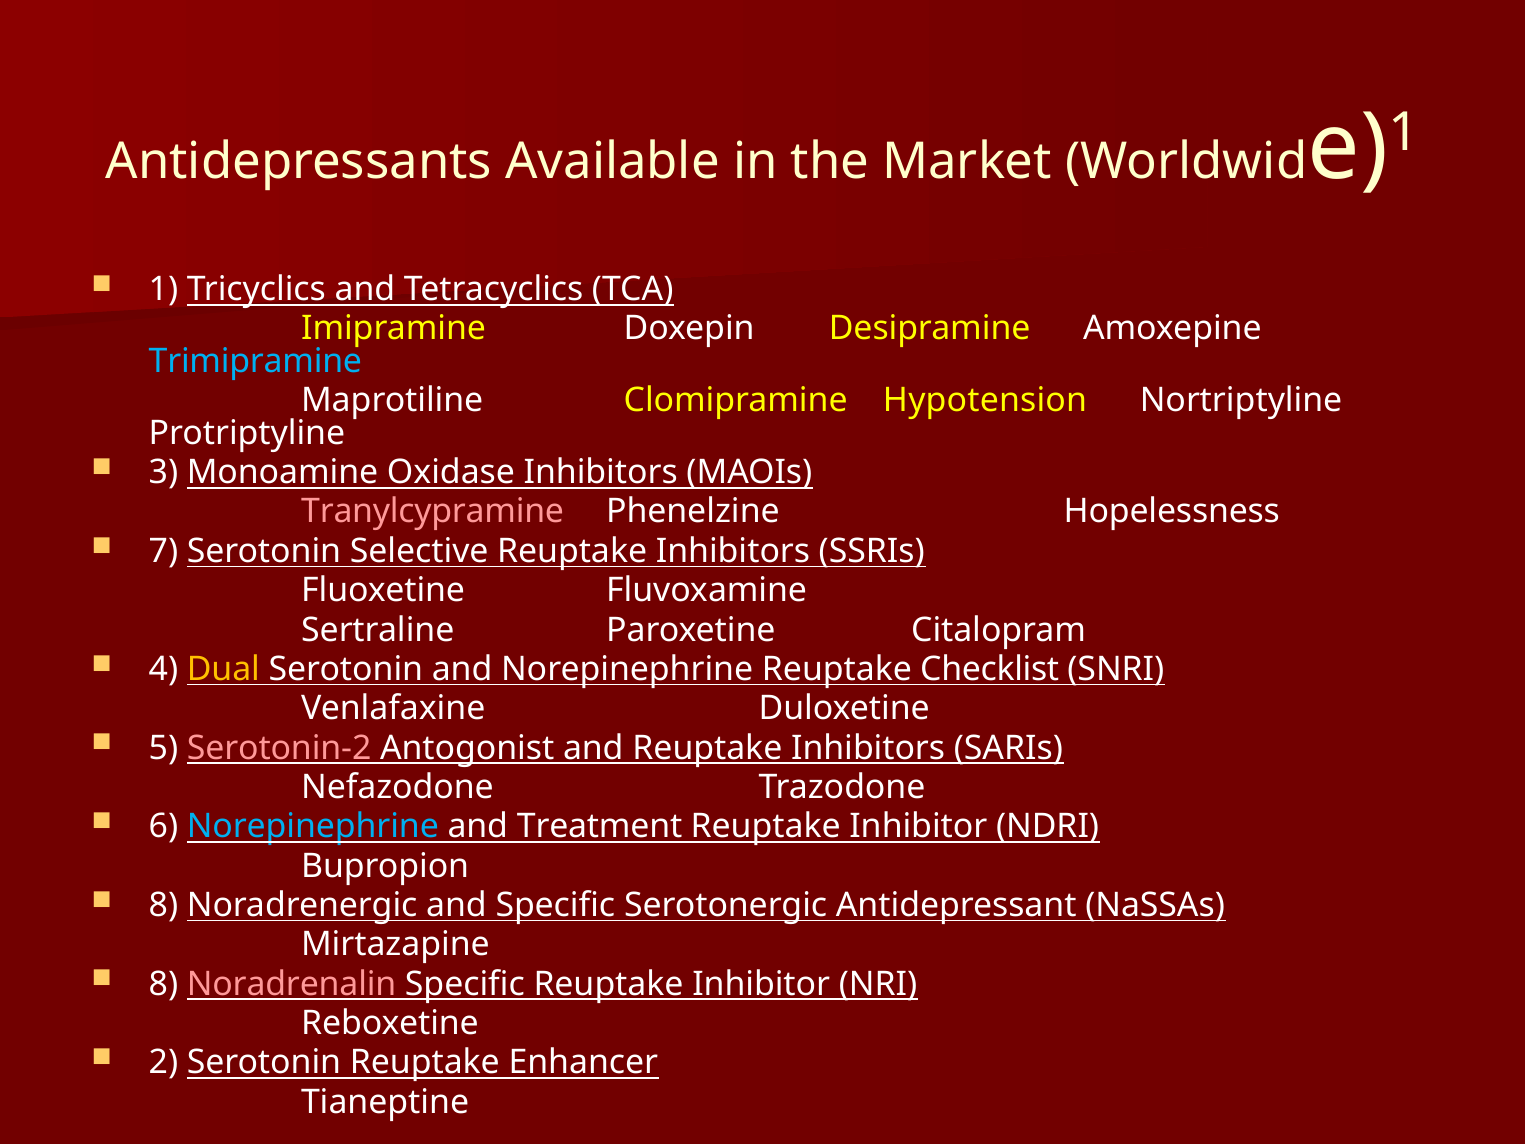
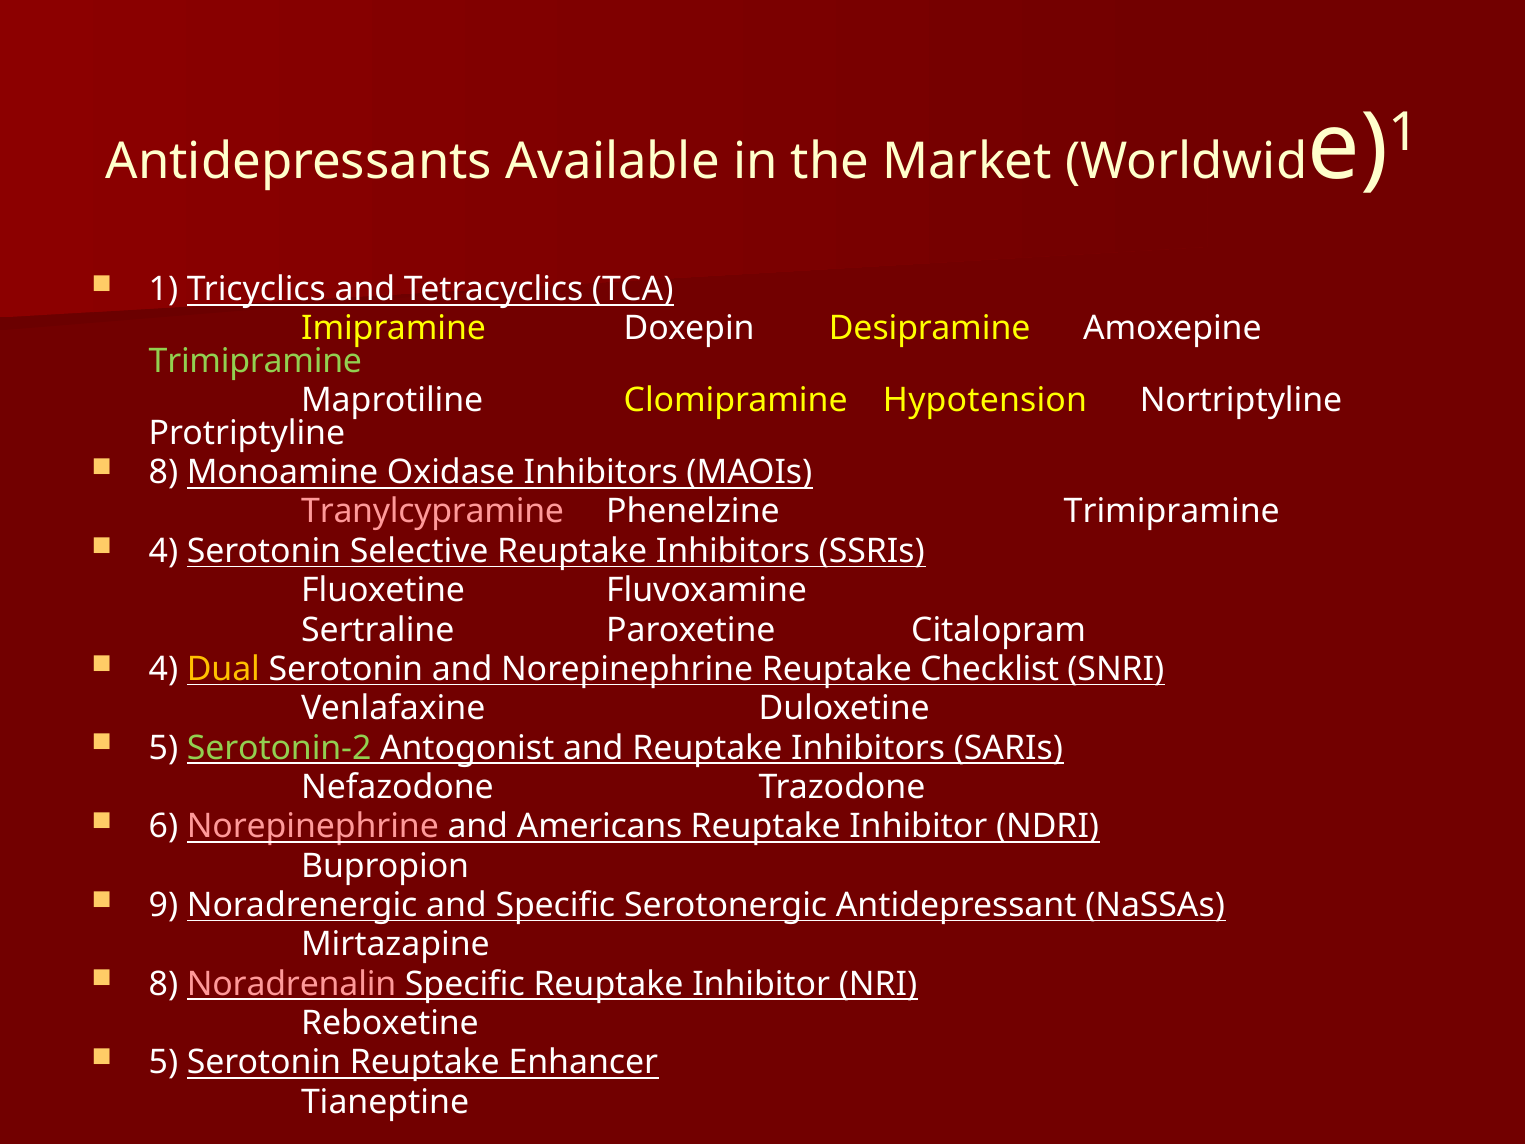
Trimipramine colour: light blue -> light green (255, 361)
3: 3 -> 8 (163, 472)
Phenelzine Hopelessness: Hopelessness -> Trimipramine (1172, 512)
7: 7 -> 4 (163, 551)
Serotonin-2 colour: pink -> light green (279, 748)
Norepinephrine colour: light blue -> pink (313, 826)
Treatment: Treatment -> Americans (600, 826)
8: 8 -> 9 (163, 905)
2: 2 -> 5 (163, 1062)
